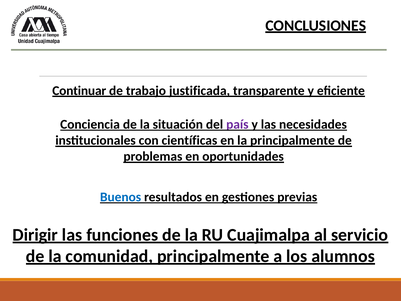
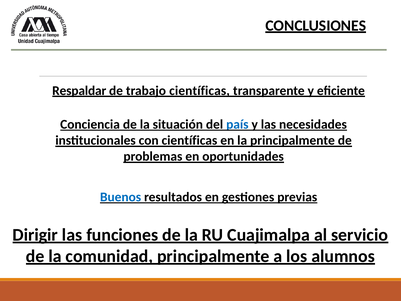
Continuar: Continuar -> Respaldar (79, 91)
trabajo justificada: justificada -> científicas (200, 91)
país colour: purple -> blue (237, 124)
